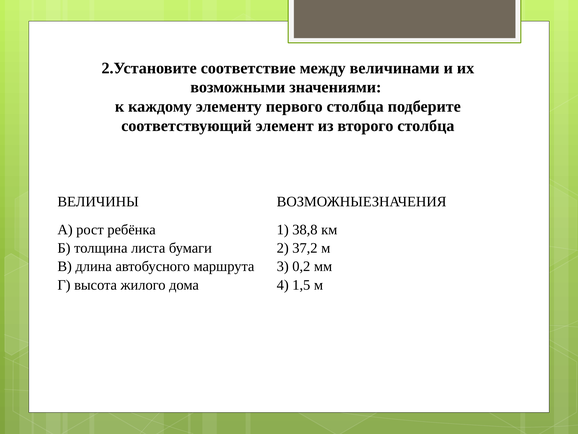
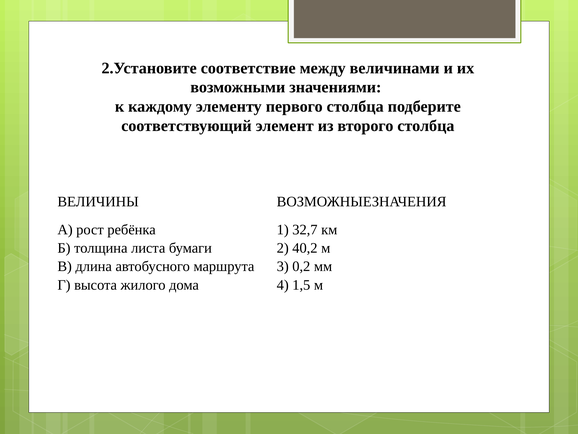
38,8: 38,8 -> 32,7 (305, 229)
37,2: 37,2 -> 40,2 (305, 248)
